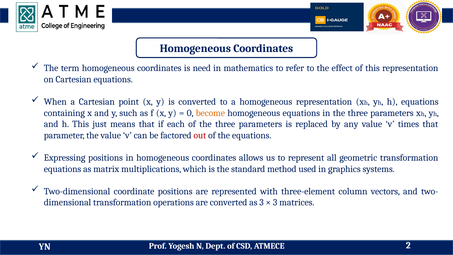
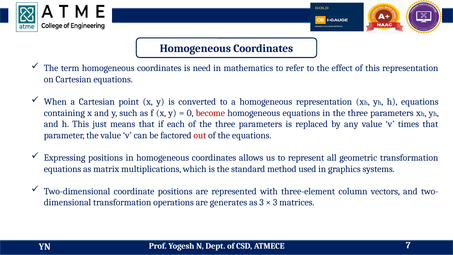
become colour: orange -> red (210, 113)
are converted: converted -> generates (228, 202)
2: 2 -> 7 (408, 245)
